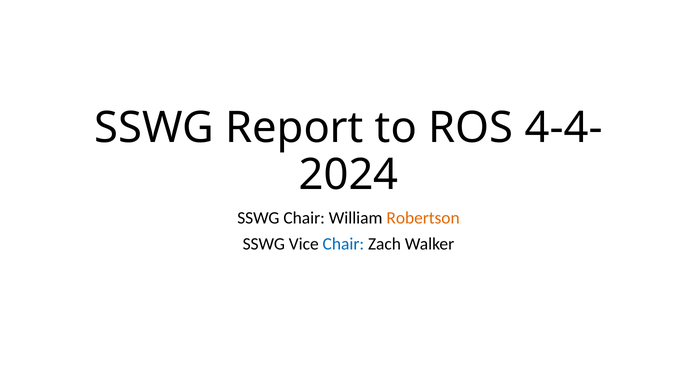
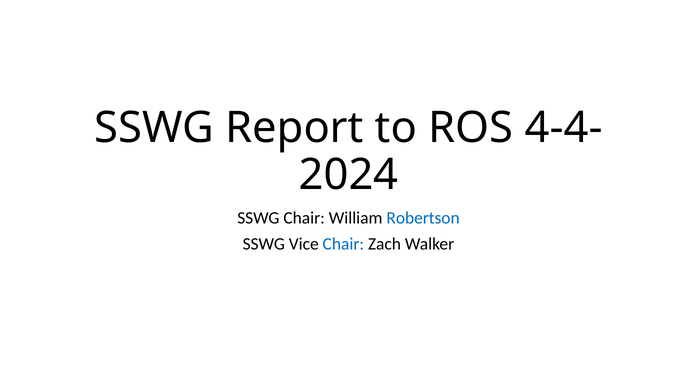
Robertson colour: orange -> blue (423, 218)
